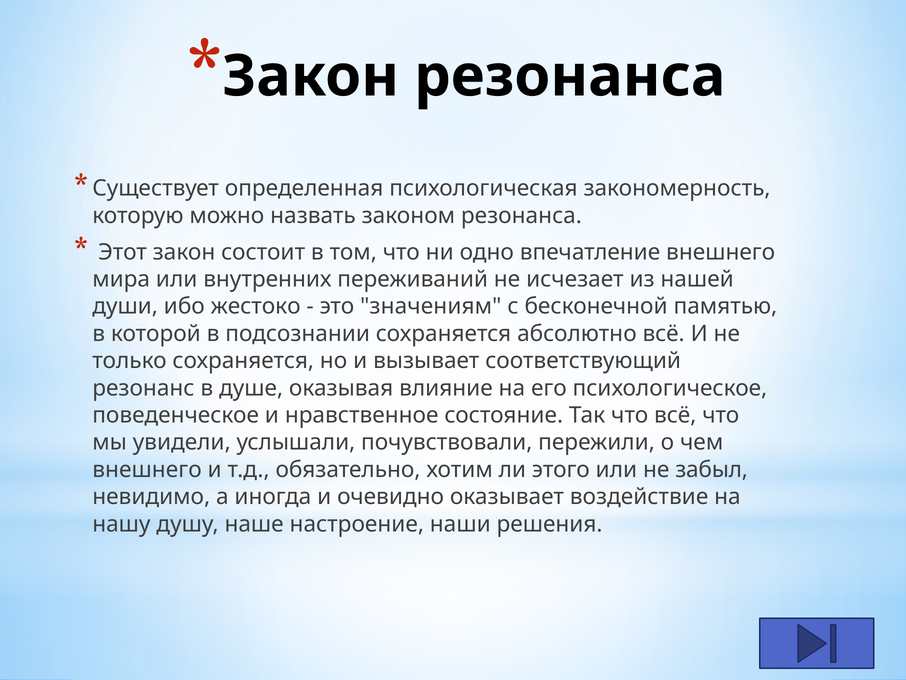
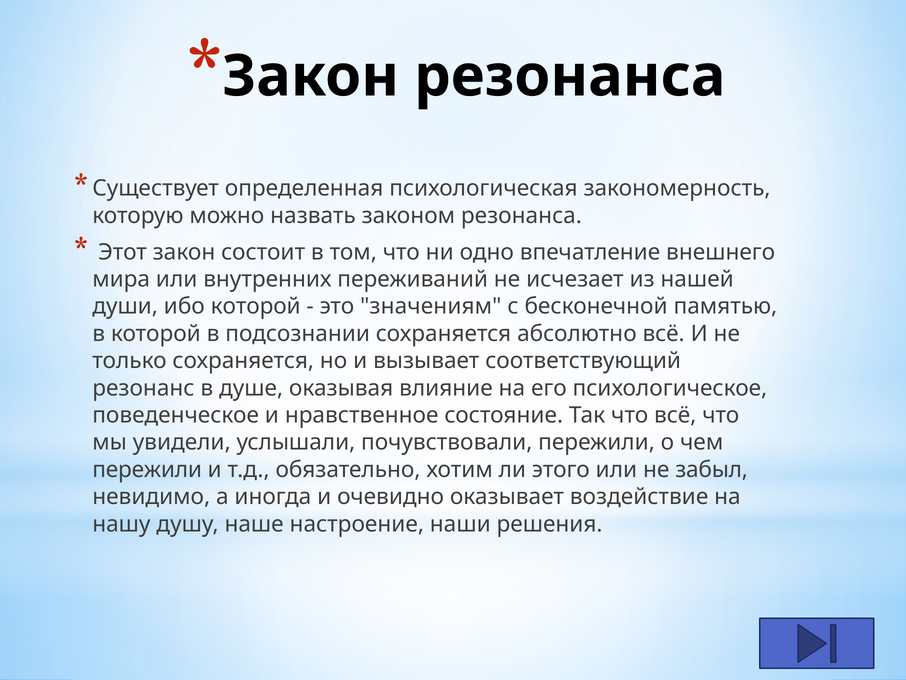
ибо жестоко: жестоко -> которой (256, 306)
внешнего: внешнего -> пережили (147, 469)
